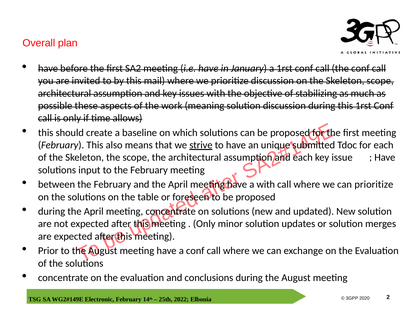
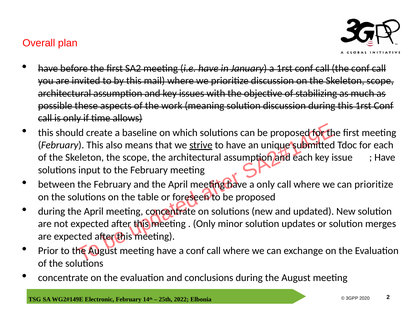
a with: with -> only (266, 184)
